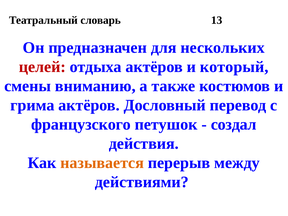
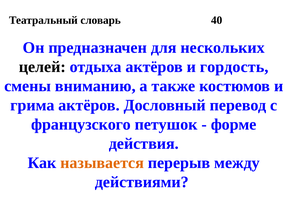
13: 13 -> 40 (217, 20)
целей colour: red -> black (42, 67)
который: который -> гордость (234, 67)
создал: создал -> форме (234, 124)
